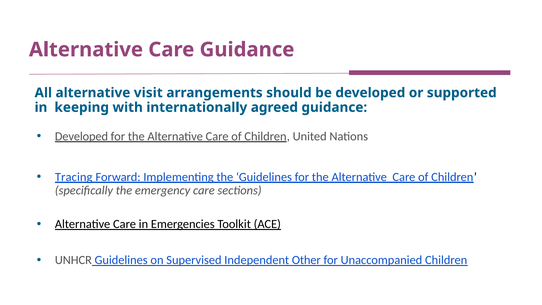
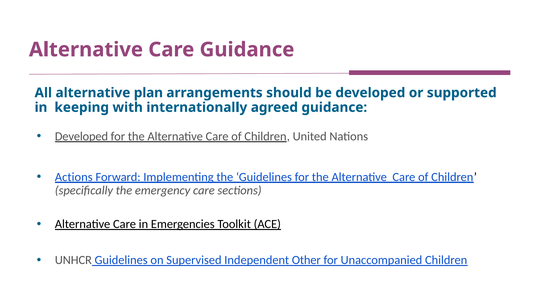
visit: visit -> plan (148, 93)
Tracing: Tracing -> Actions (74, 177)
